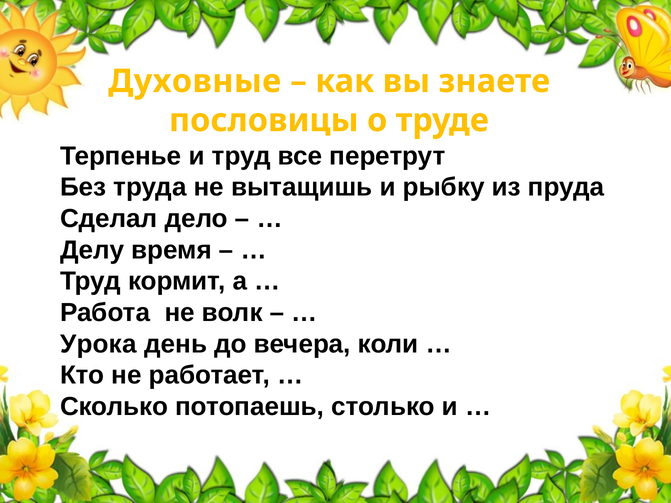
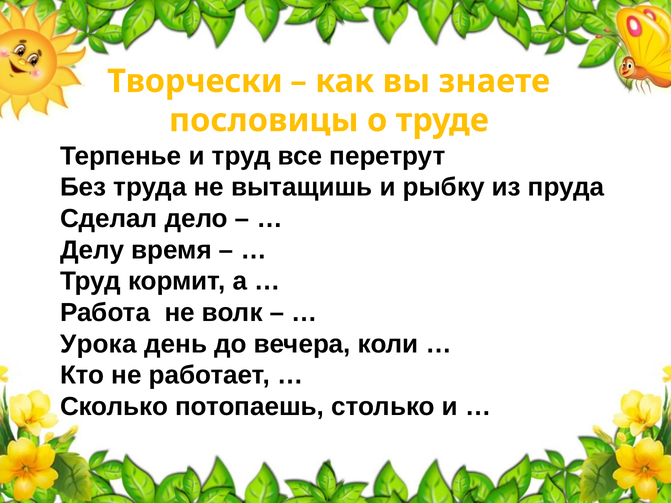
Духовные: Духовные -> Творчески (195, 81)
